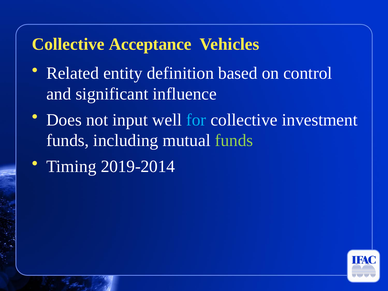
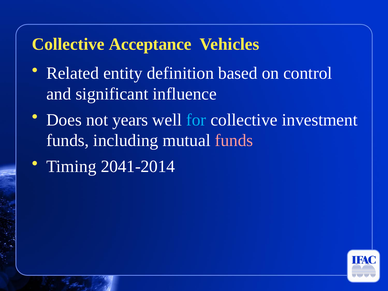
input: input -> years (130, 120)
funds colour: light green -> pink (234, 141)
2019-2014: 2019-2014 -> 2041-2014 (138, 166)
